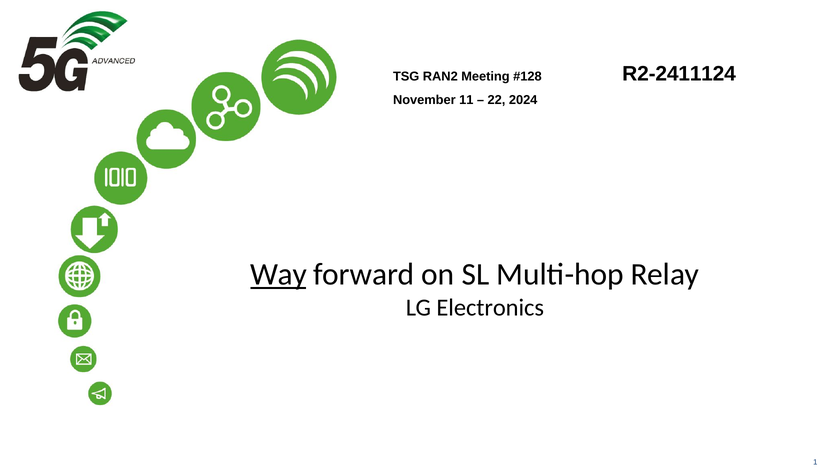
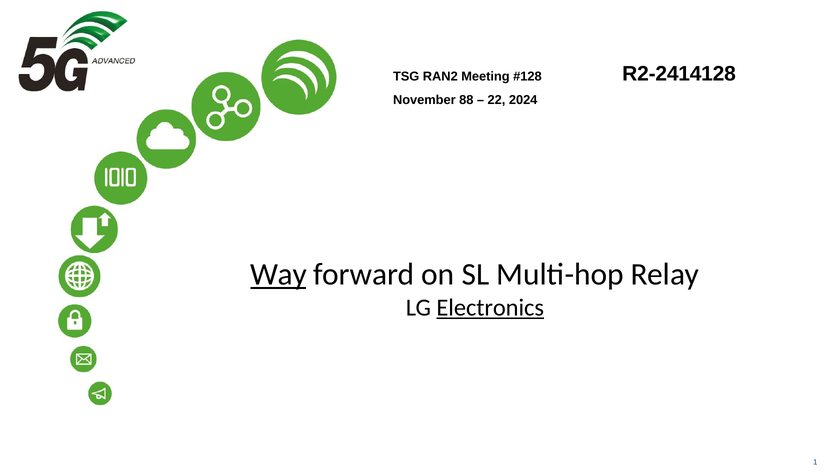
R2-2411124: R2-2411124 -> R2-2414128 (679, 74)
11: 11 -> 88 (466, 100)
Electronics underline: none -> present (490, 307)
